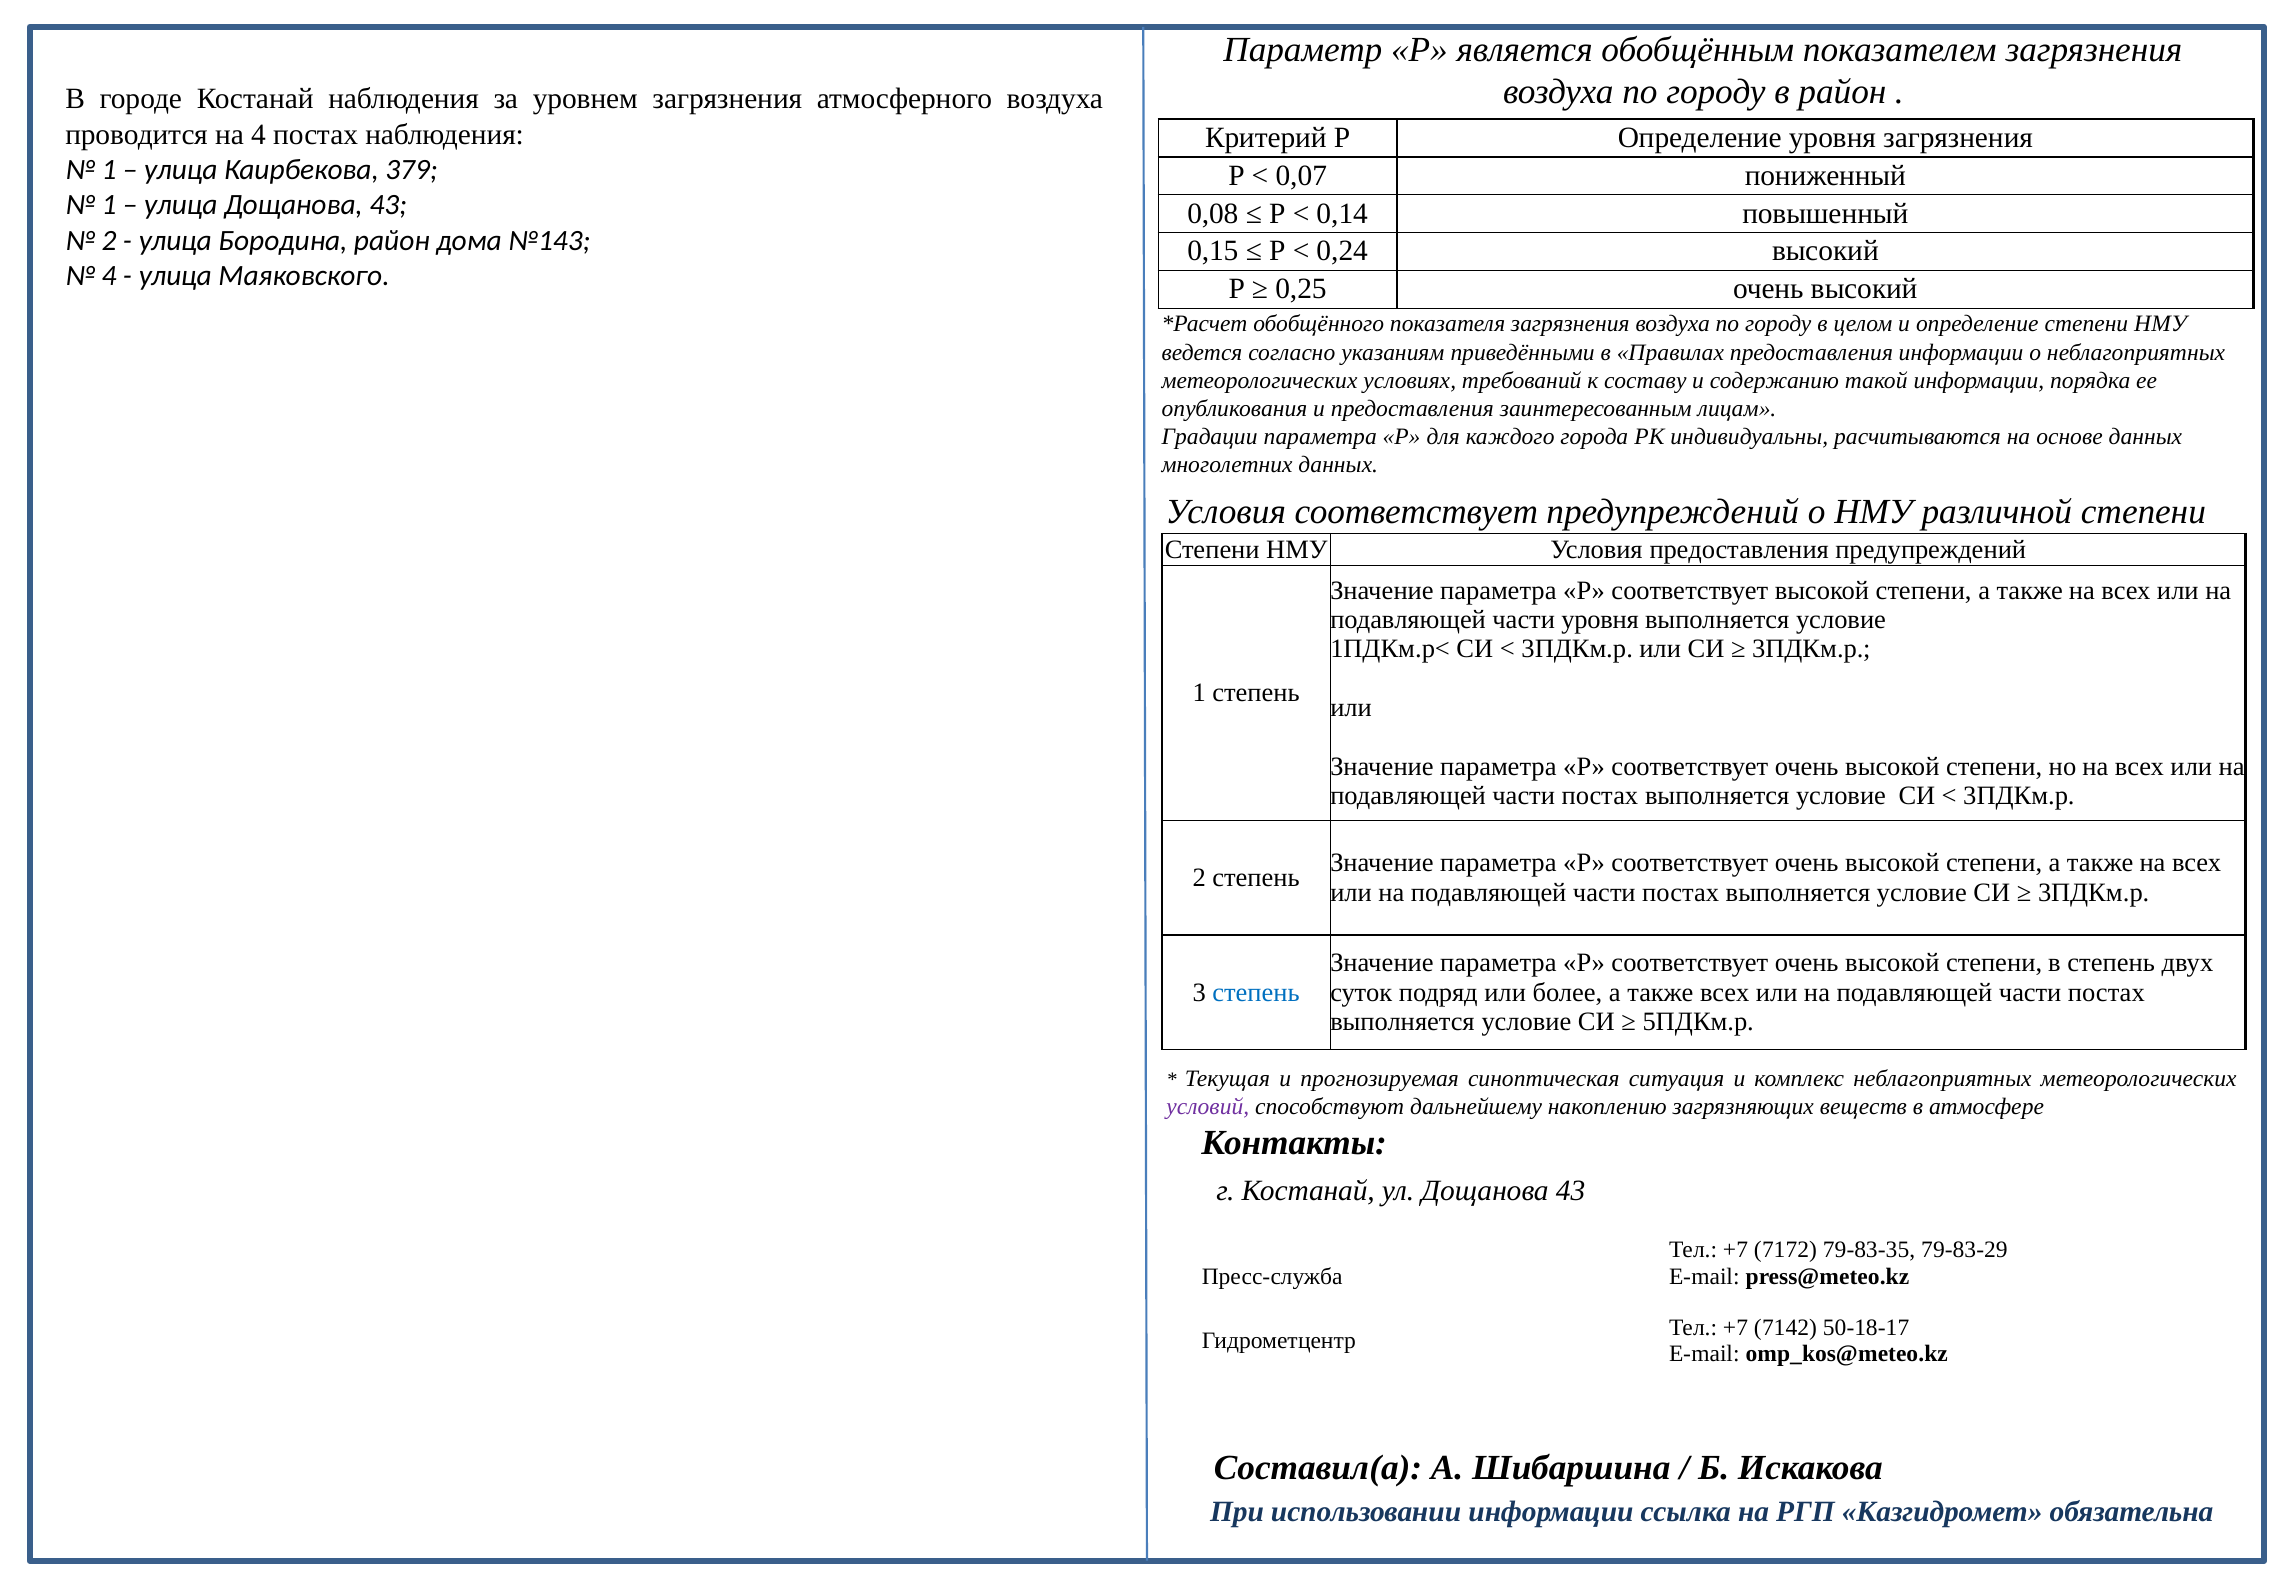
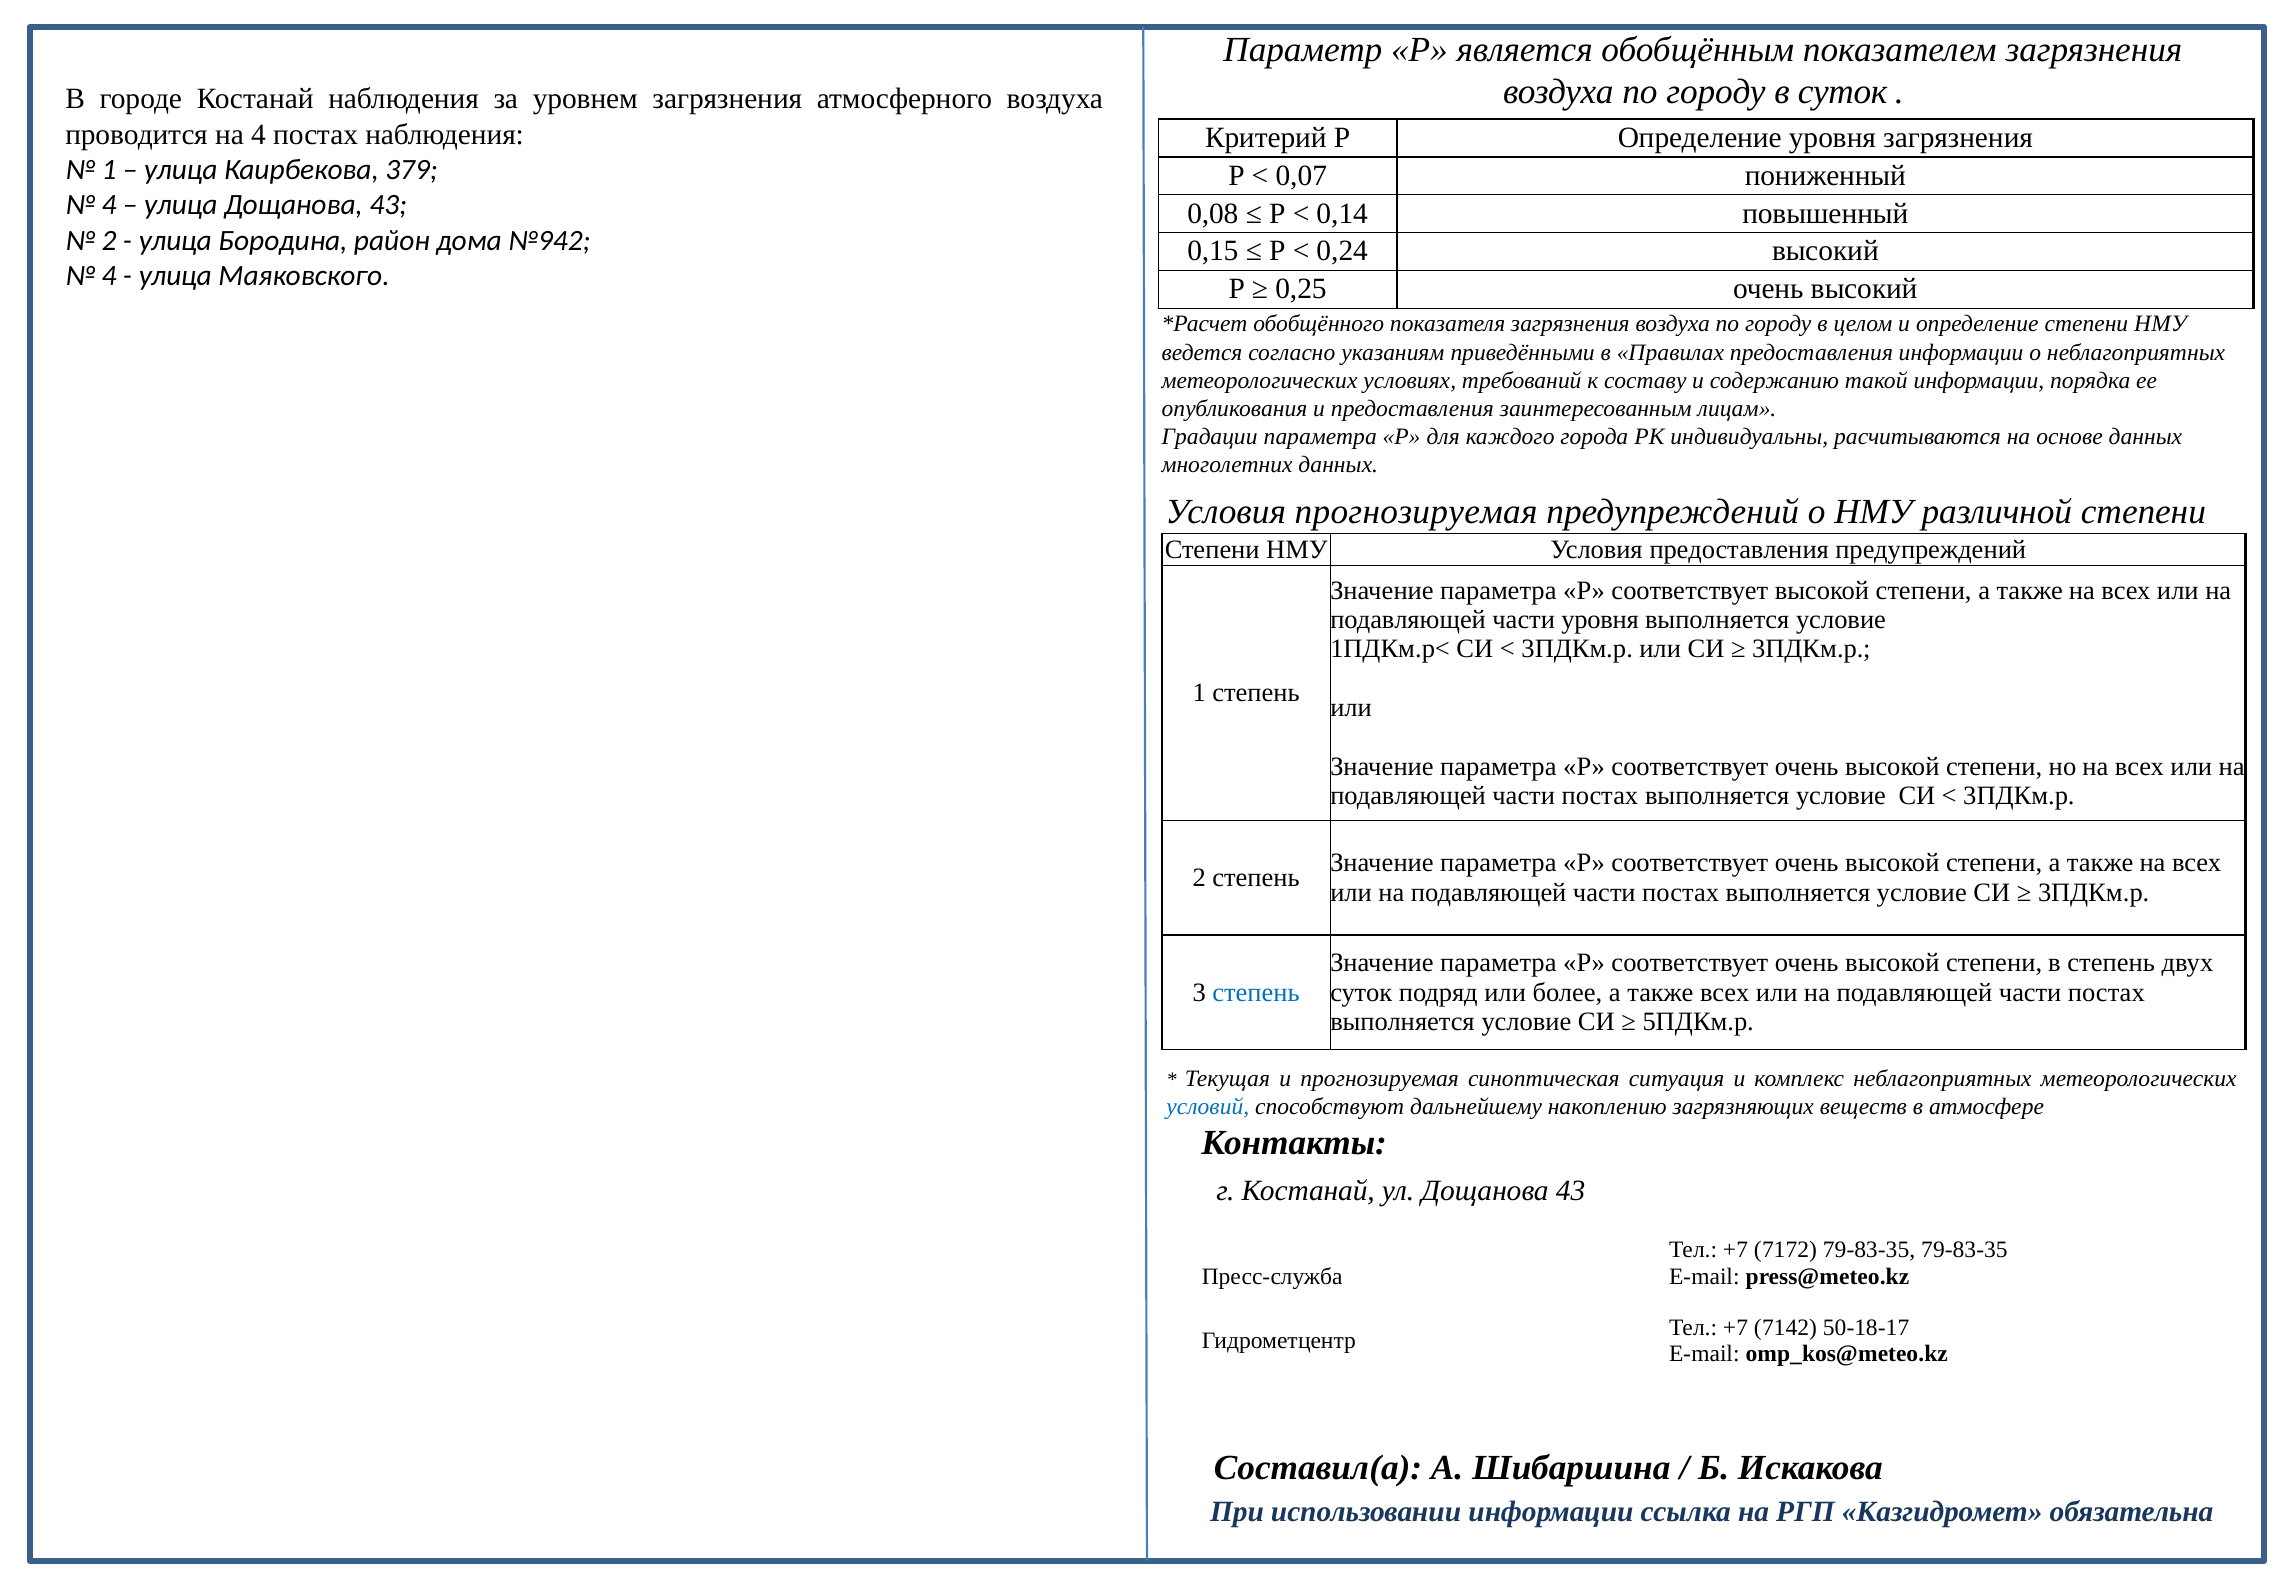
в район: район -> суток (1843, 92)
1: 1 -> 4 (109, 205)
№143: №143 -> №942 (549, 240)
Условия соответствует: соответствует -> прогнозируемая (1416, 512)
условий colour: purple -> blue (1208, 1107)
79-83-35 79-83-29: 79-83-29 -> 79-83-35 (1964, 1250)
